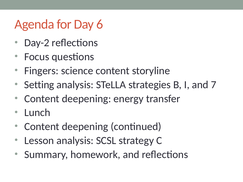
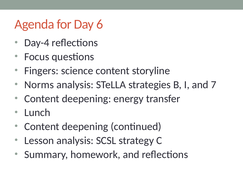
Day-2: Day-2 -> Day-4 (37, 43)
Setting: Setting -> Norms (39, 85)
